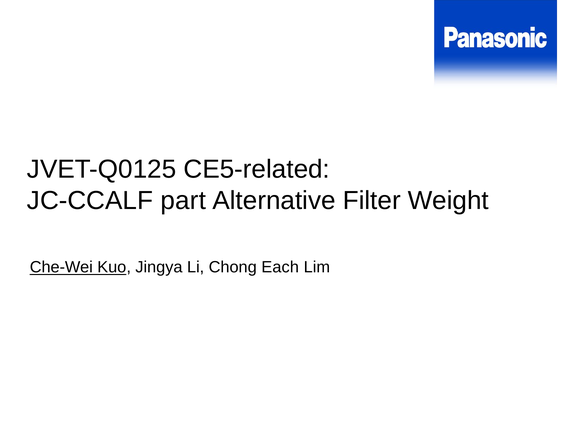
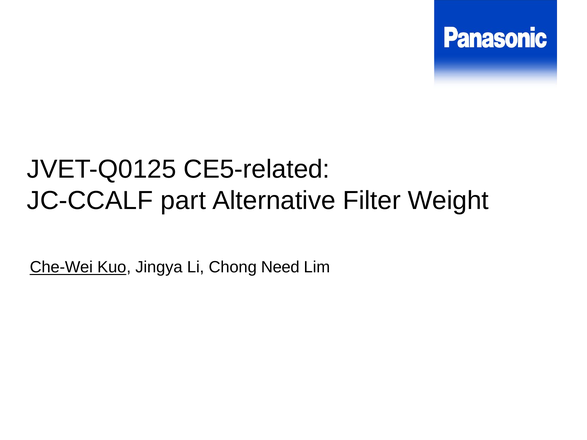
Each: Each -> Need (280, 267)
